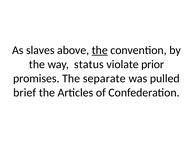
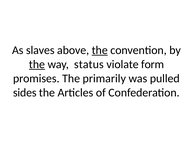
the underline: none -> present (37, 64)
prior: prior -> form (153, 64)
separate: separate -> primarily (104, 78)
brief: brief -> sides (25, 92)
